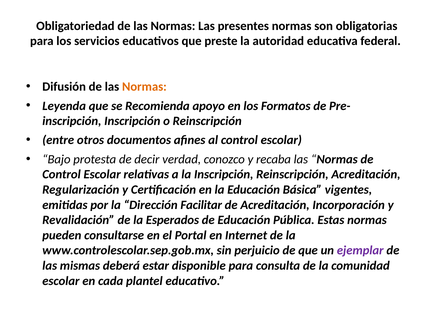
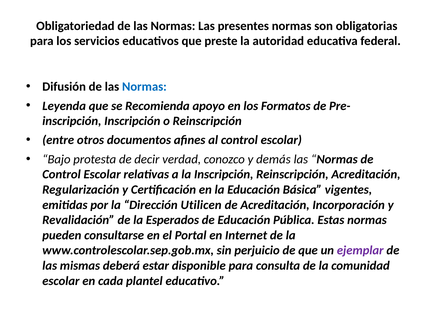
Normas colour: orange -> blue (144, 87)
recaba: recaba -> demás (273, 159)
Facilitar: Facilitar -> Utilicen (201, 205)
